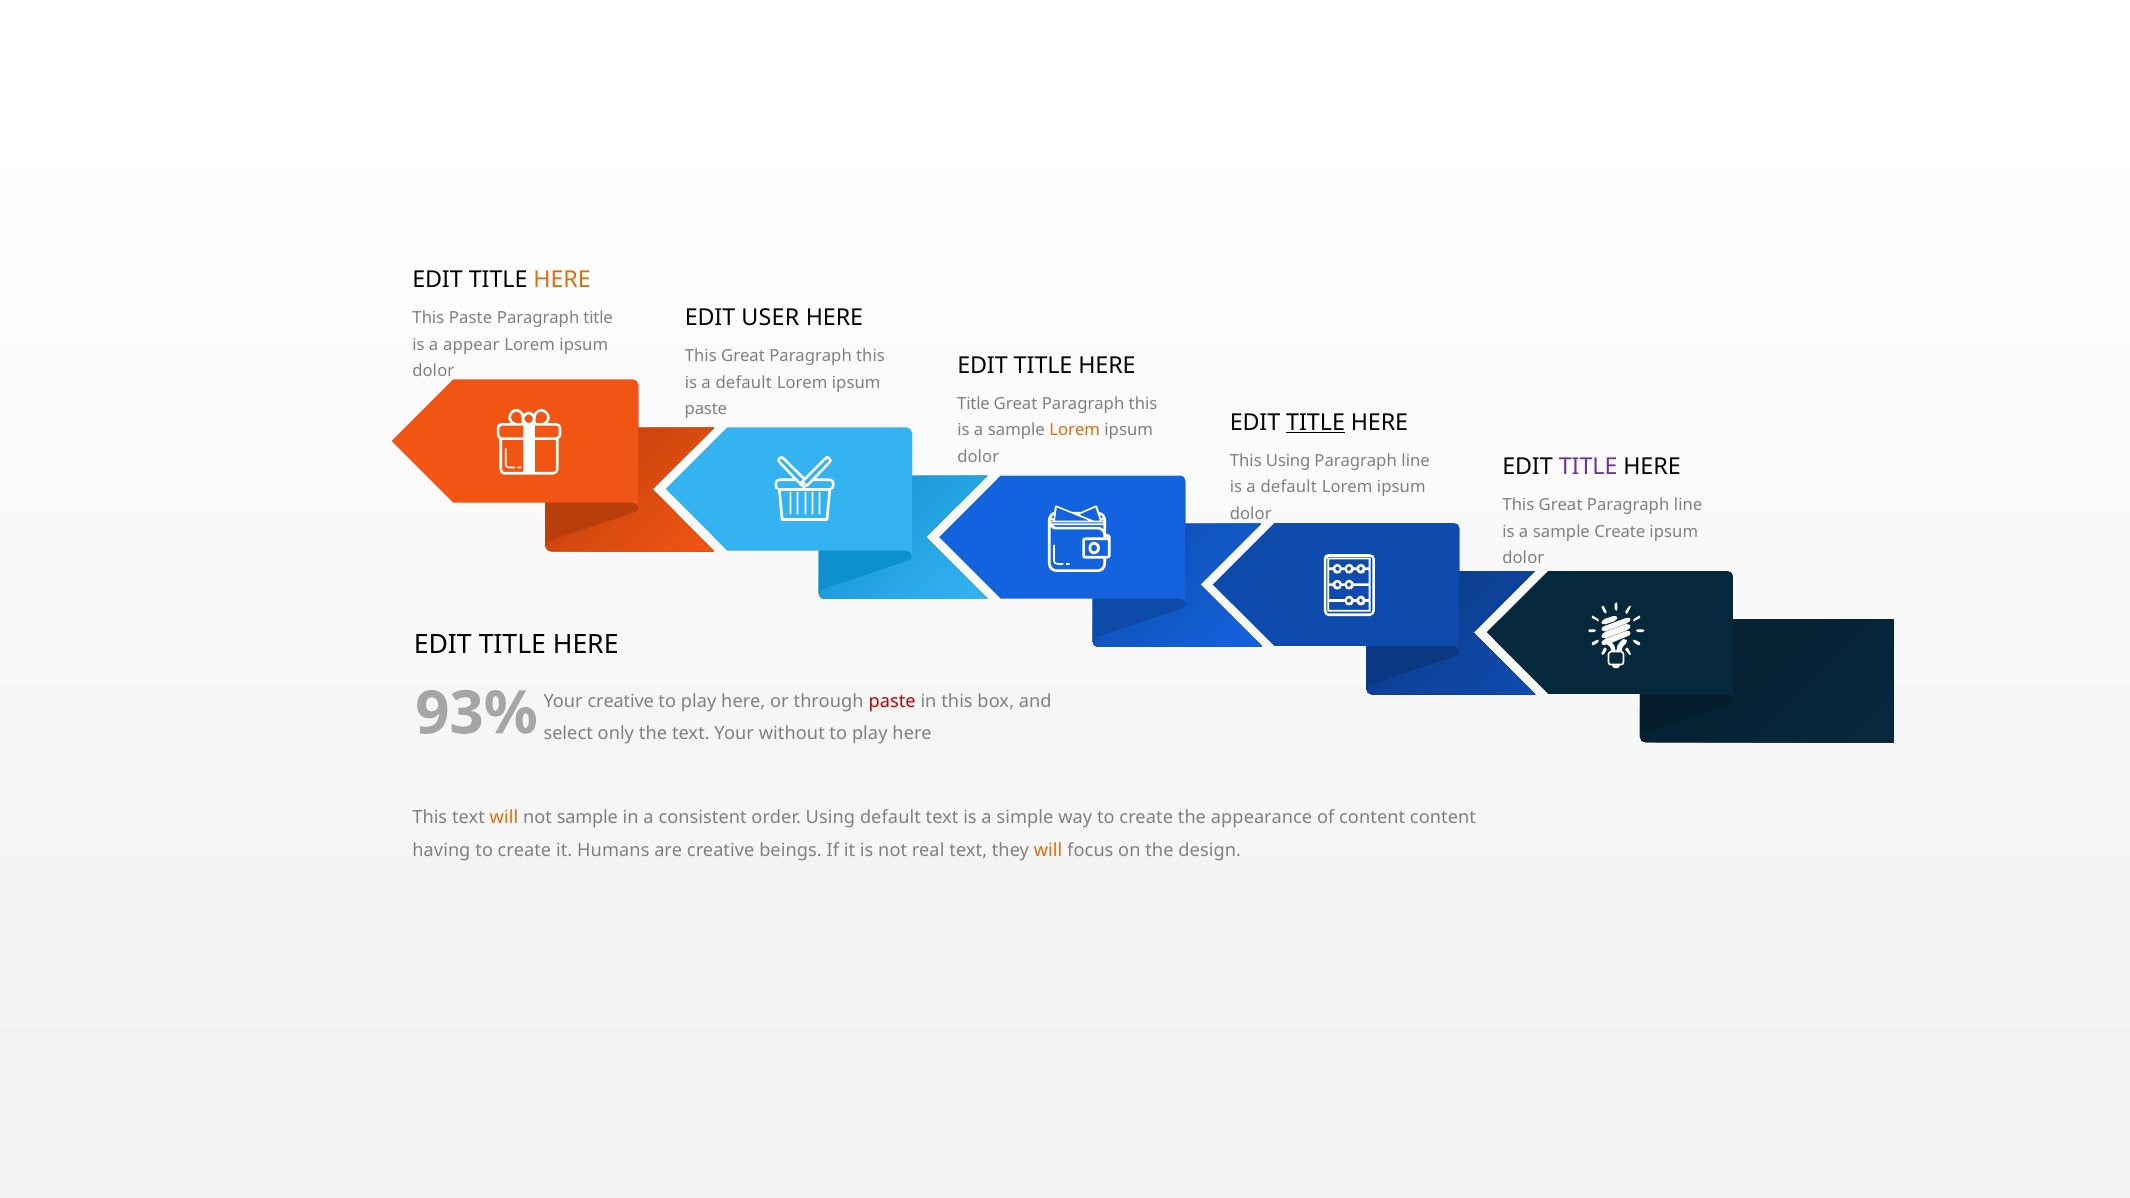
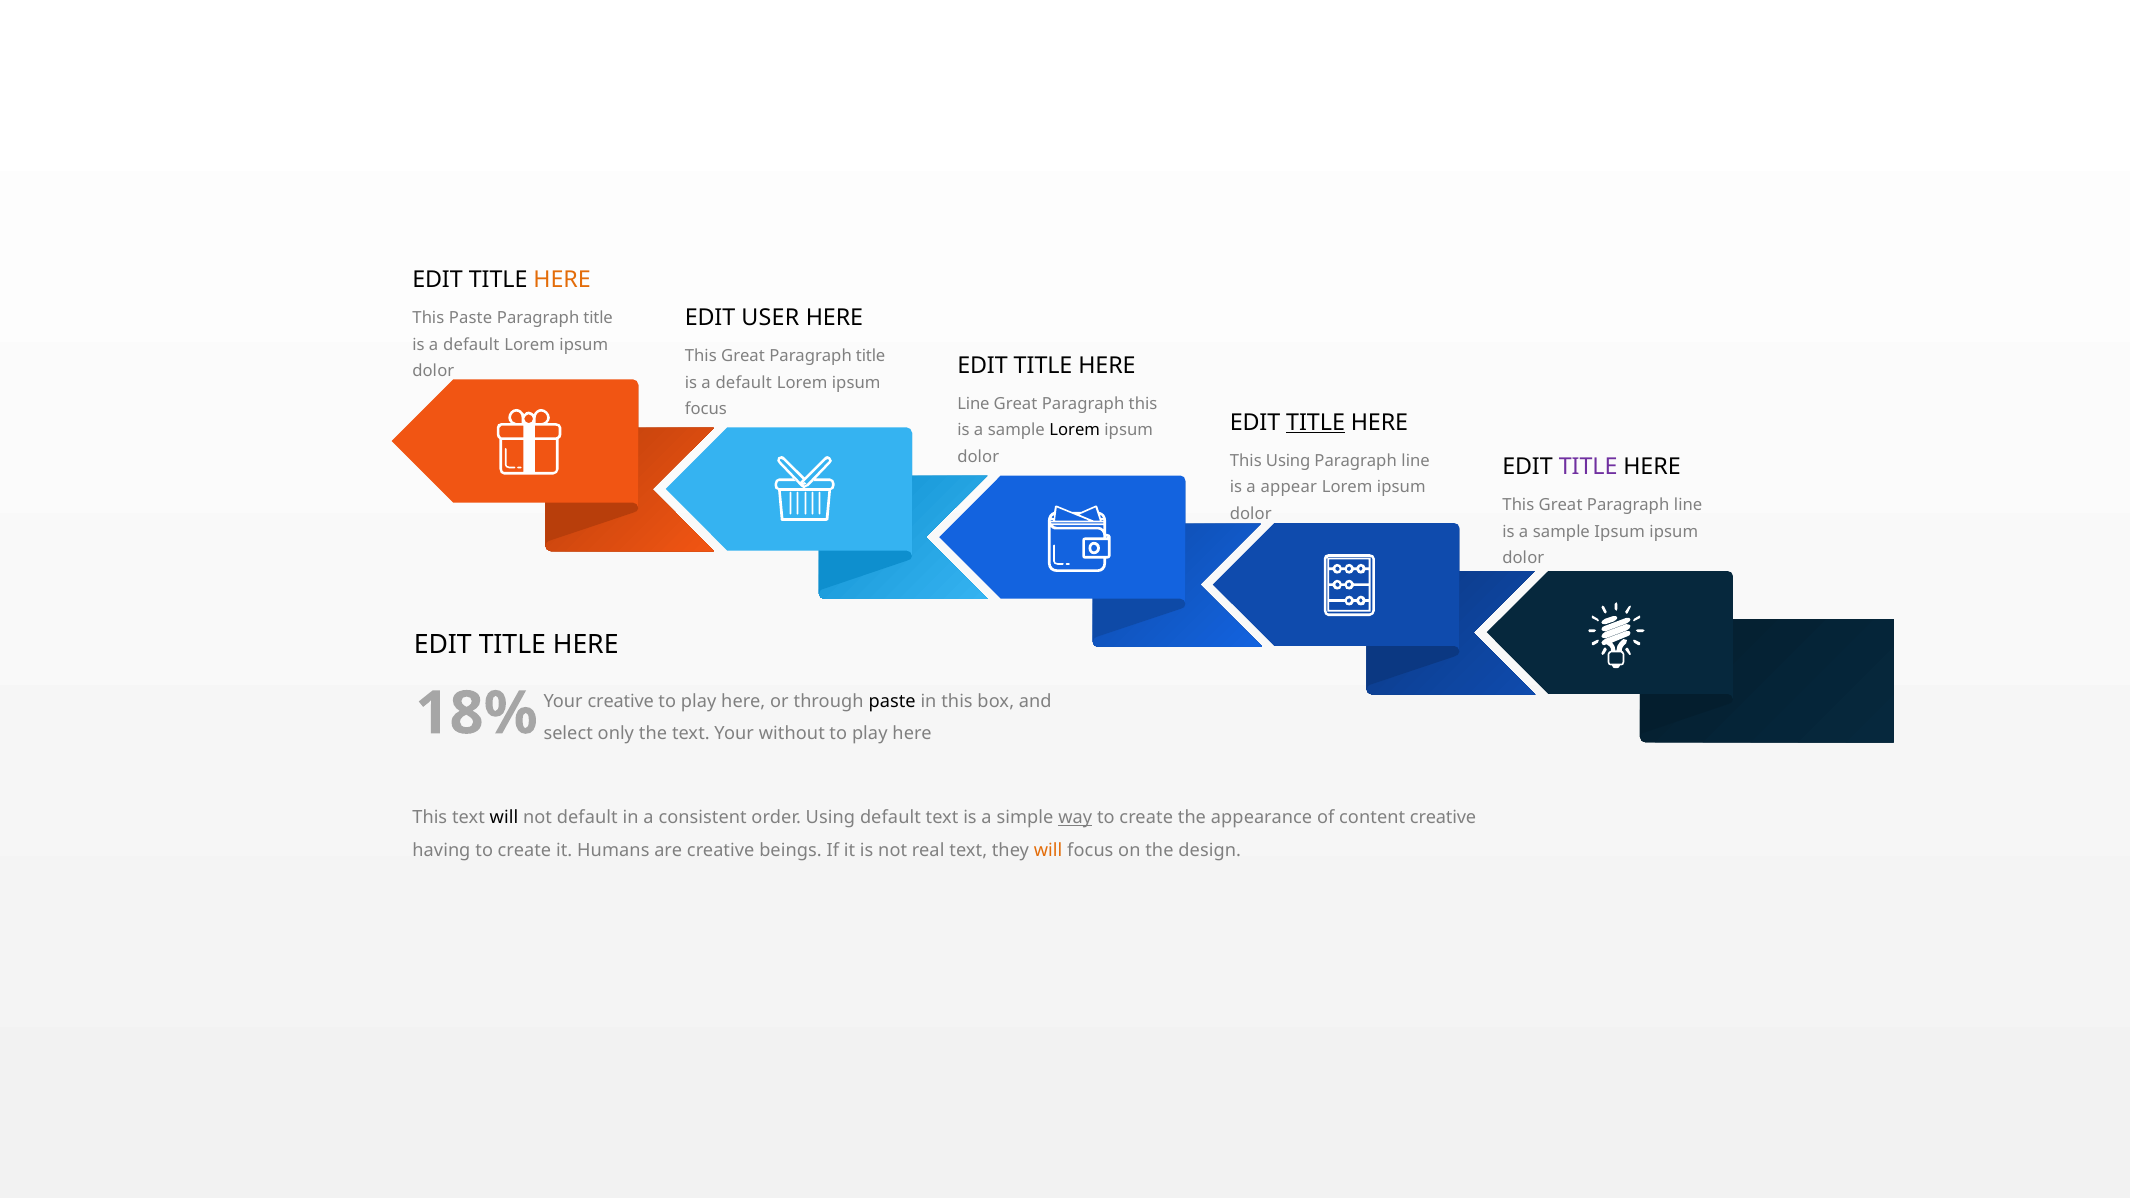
appear: appear -> default (471, 345)
This Great Paragraph this: this -> title (871, 356)
Title: Title -> Line (973, 404)
paste: paste -> focus (706, 409)
Lorem colour: orange -> black (1075, 430)
default: default -> appear (1289, 487)
sample Create: Create -> Ipsum (1620, 532)
paste colour: red -> black (892, 701)
93%: 93% -> 18% (476, 714)
will colour: orange -> black (504, 817)
not sample: sample -> default (587, 817)
way underline: none -> present (1075, 817)
content content: content -> creative (1443, 817)
